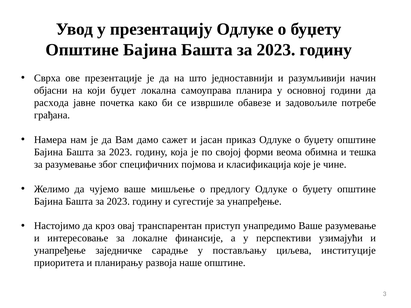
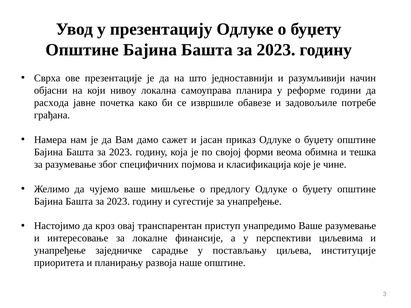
буџет: буџет -> нивоу (123, 90)
основној: основној -> реформе (306, 90)
узимајући: узимајући -> циљевима (341, 238)
